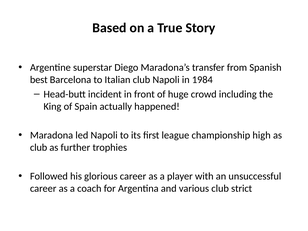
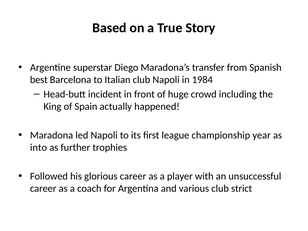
high: high -> year (262, 135)
club: club -> into (38, 148)
